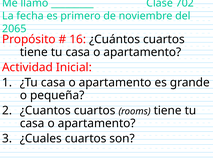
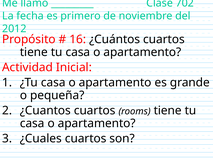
2065: 2065 -> 2012 (14, 29)
